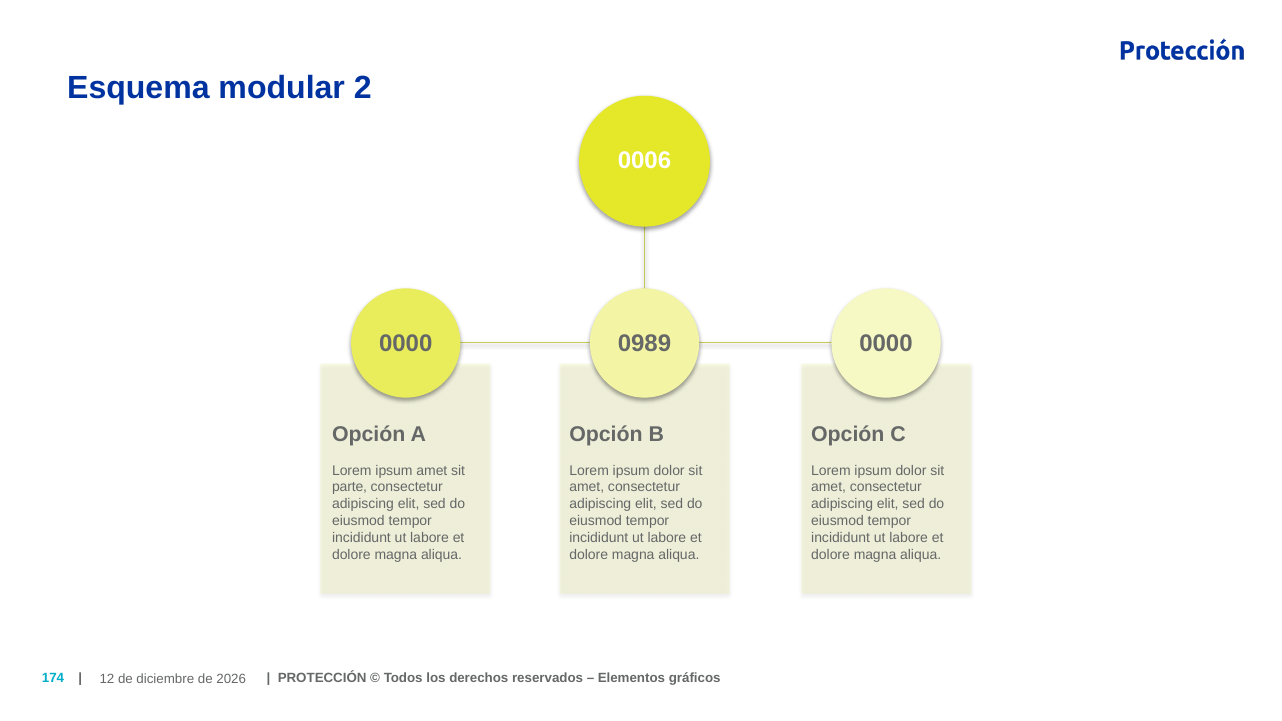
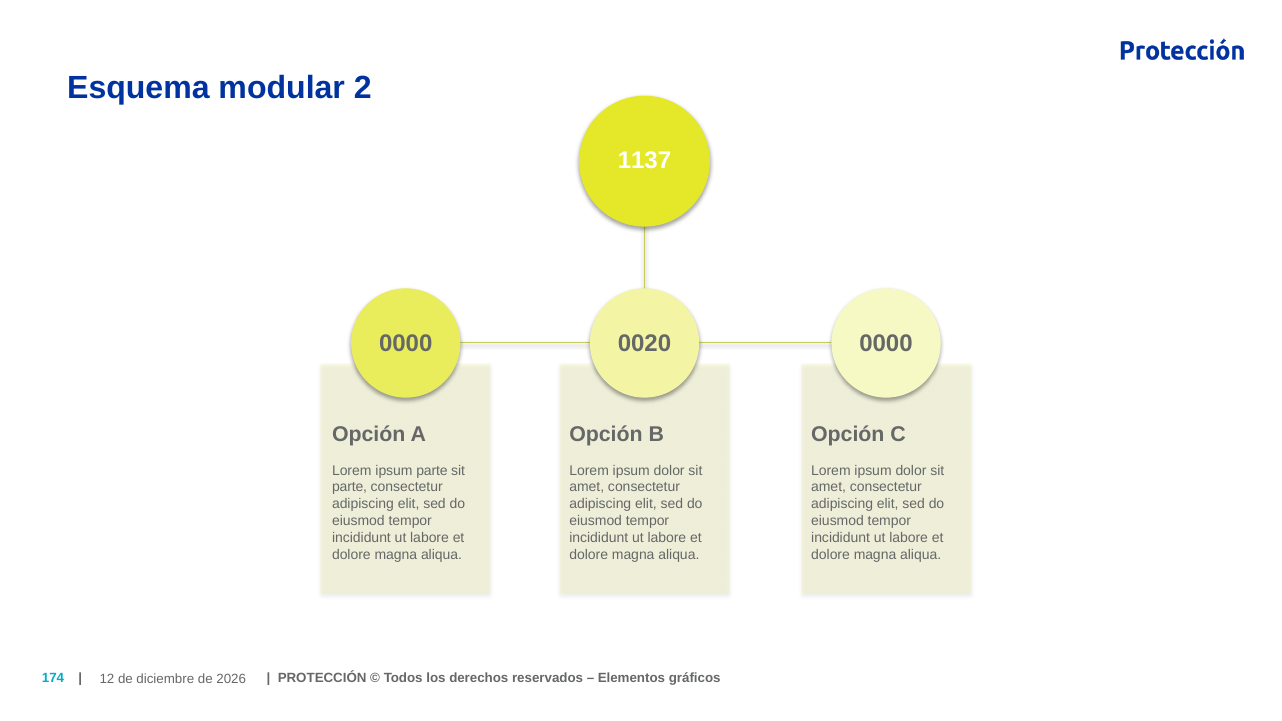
0006: 0006 -> 1137 (644, 161)
0989: 0989 -> 0020 (644, 344)
ipsum amet: amet -> parte (432, 471)
